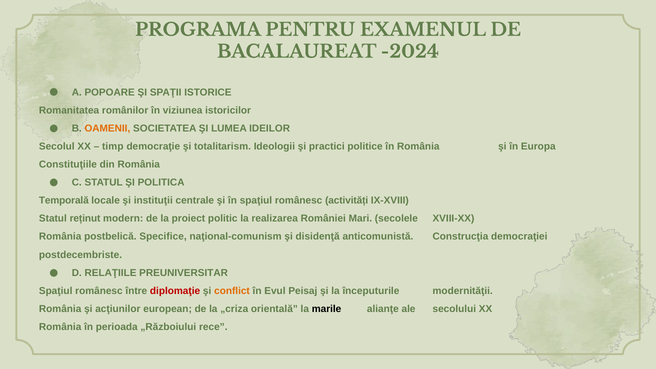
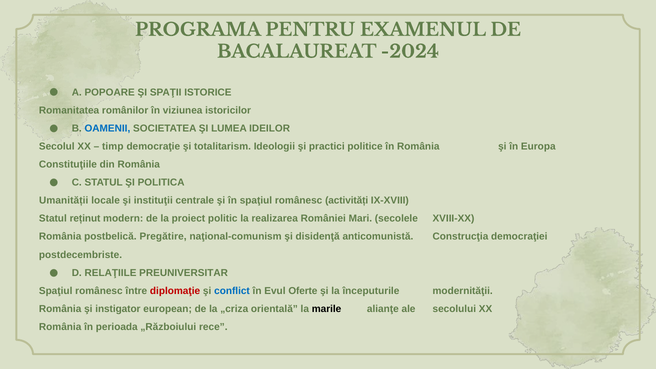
OAMENII colour: orange -> blue (107, 128)
Temporală: Temporală -> Umanității (64, 201)
Specifice: Specifice -> Pregătire (163, 237)
conflict colour: orange -> blue (232, 291)
Peisaj: Peisaj -> Oferte (303, 291)
acţiunilor: acţiunilor -> instigator (118, 309)
